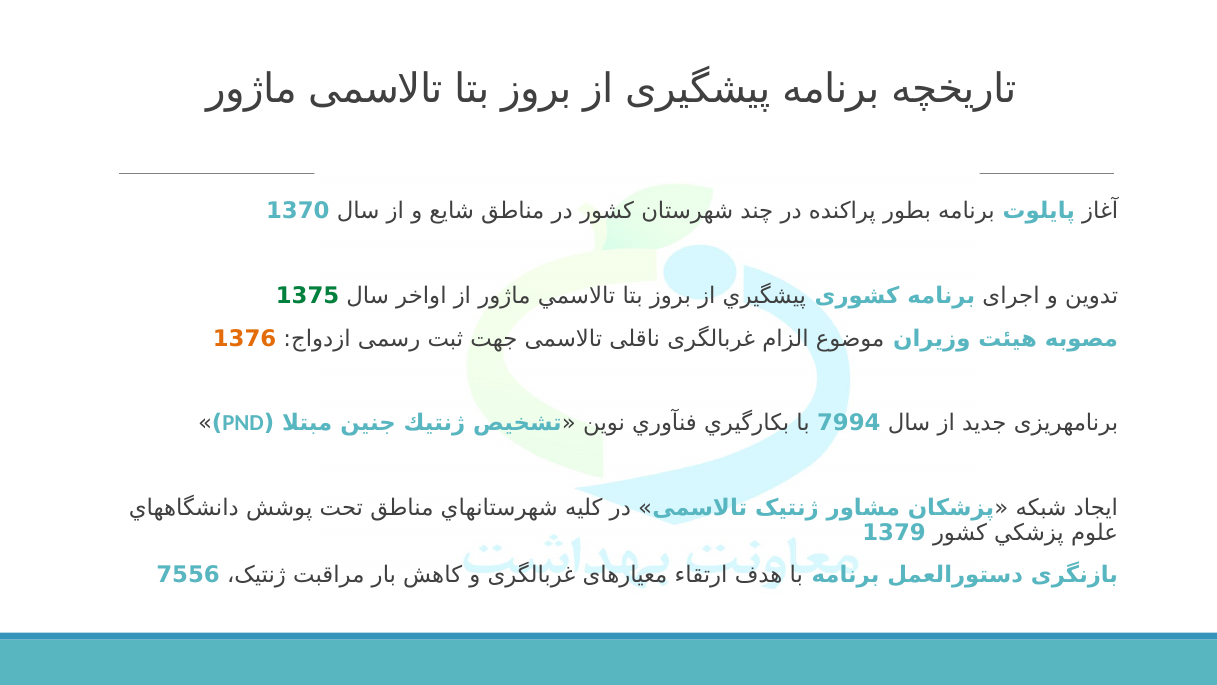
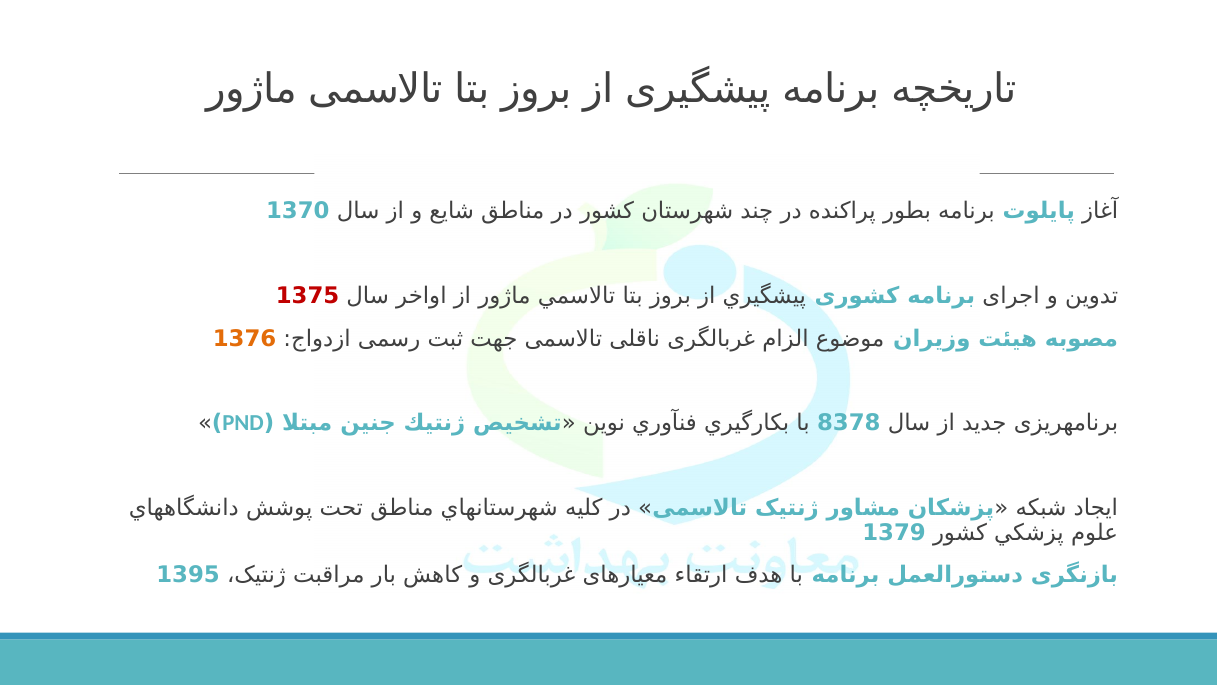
1375 colour: green -> red (308, 296)
7994: 7994 -> 8378 (849, 423)
7556: 7556 -> 1395 (188, 575)
